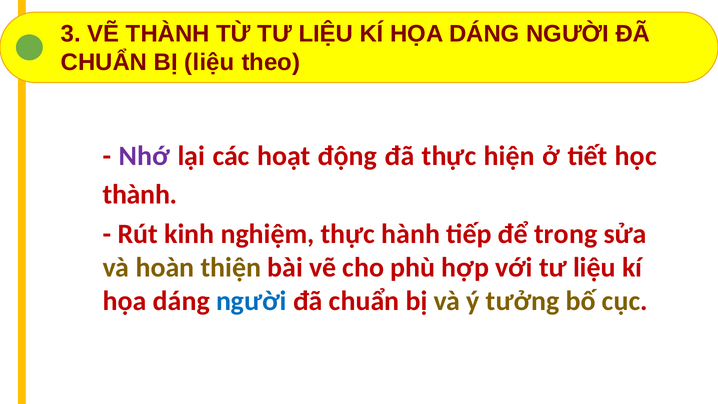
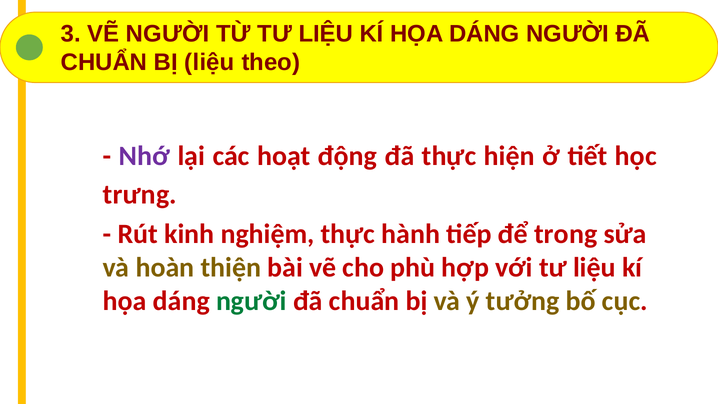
VẼ THÀNH: THÀNH -> NGƯỜI (168, 34)
thành: thành -> trưng (140, 194)
người colour: blue -> green (251, 301)
